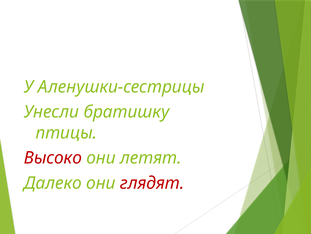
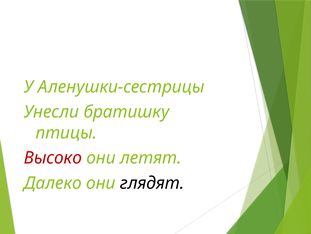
глядят colour: red -> black (152, 183)
